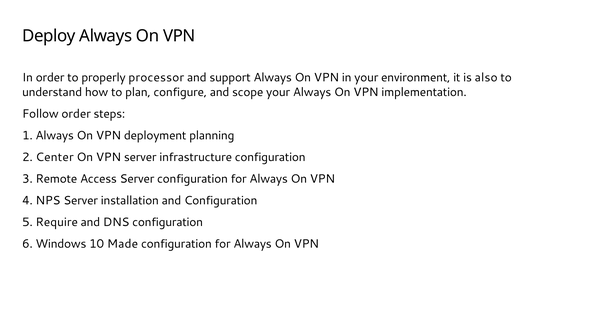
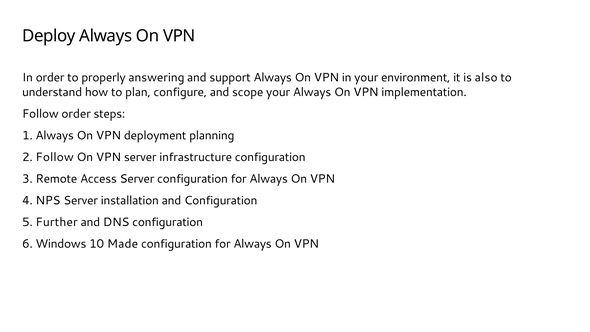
processor: processor -> answering (156, 78)
2 Center: Center -> Follow (55, 157)
Require: Require -> Further (57, 222)
